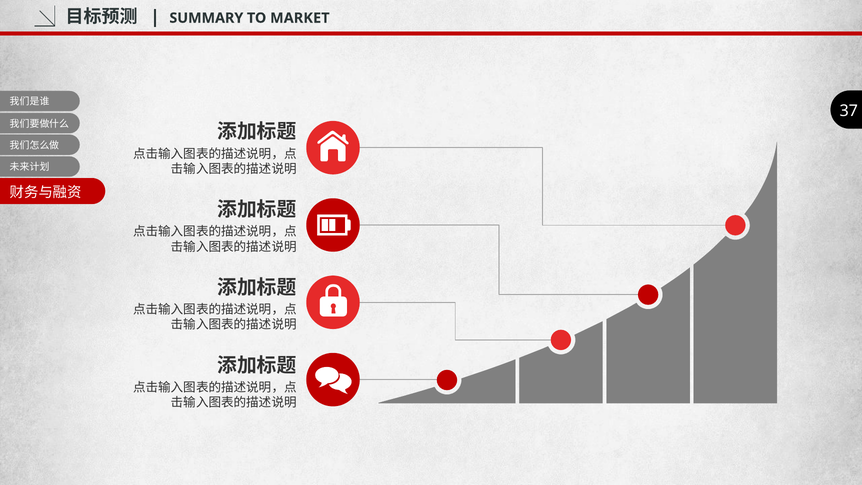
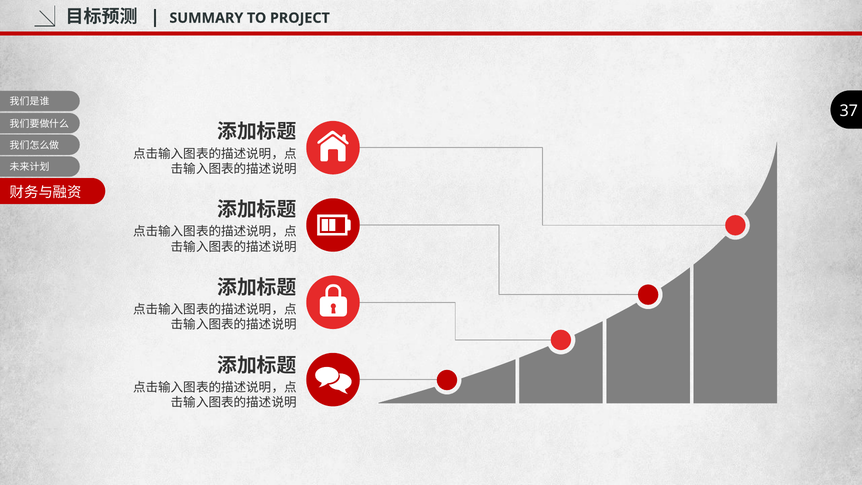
MARKET: MARKET -> PROJECT (300, 18)
